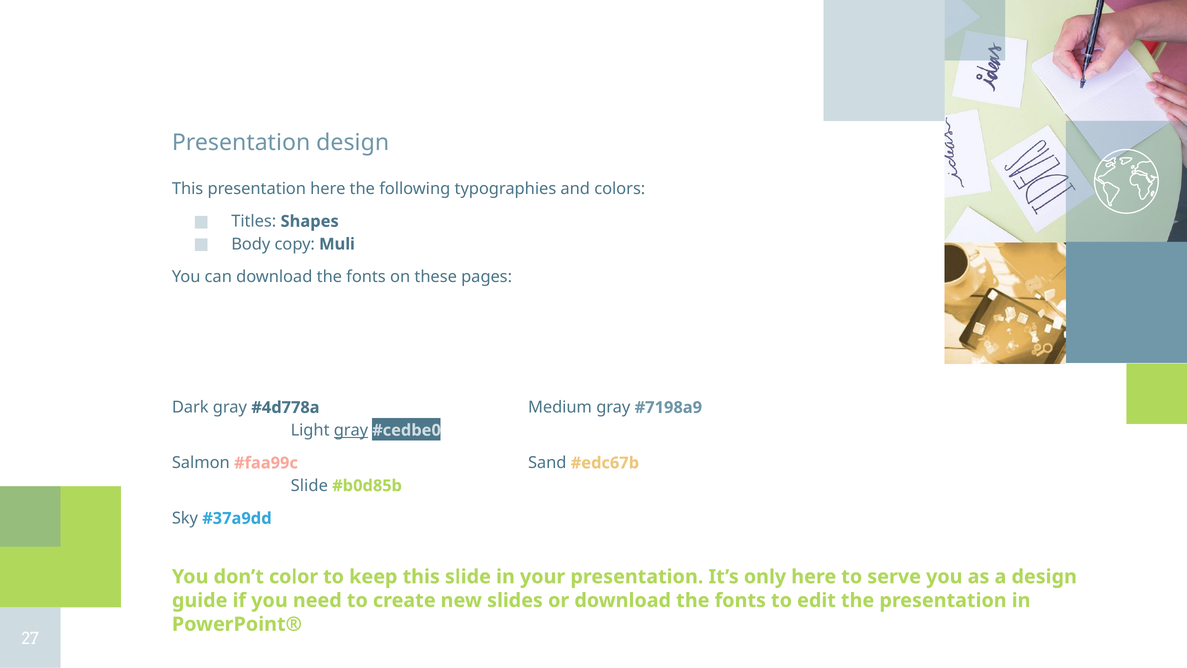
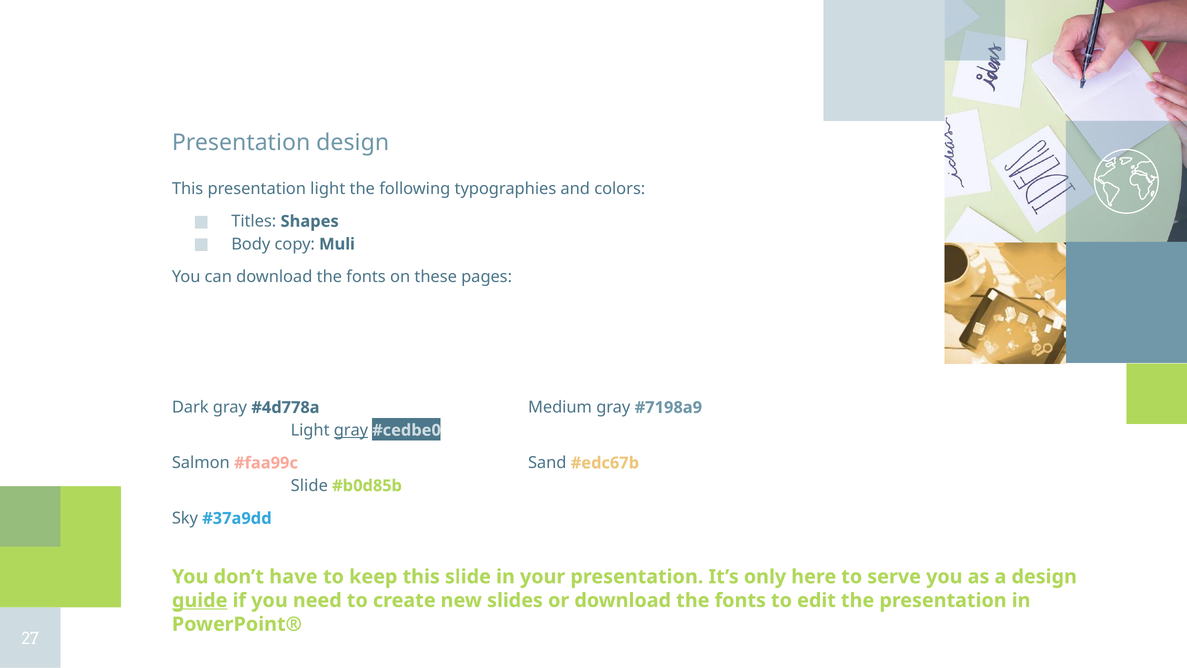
presentation here: here -> light (328, 189)
color: color -> have (293, 577)
guide underline: none -> present (200, 600)
